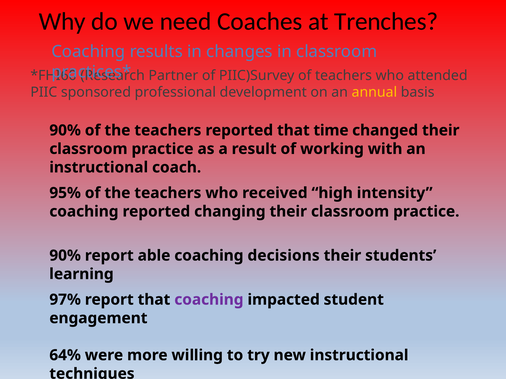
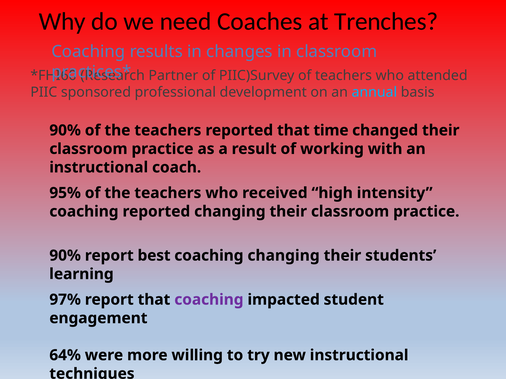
annual colour: yellow -> light blue (374, 92)
able: able -> best (154, 256)
coaching decisions: decisions -> changing (284, 256)
